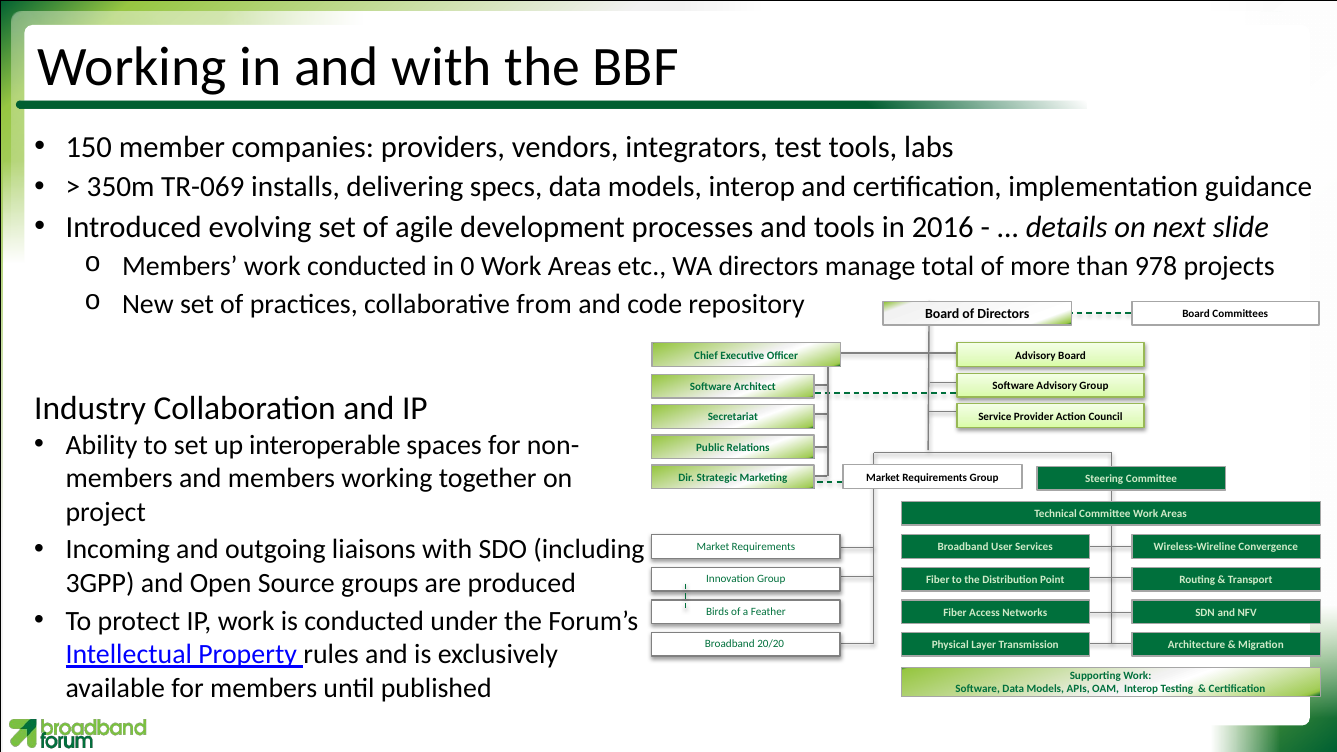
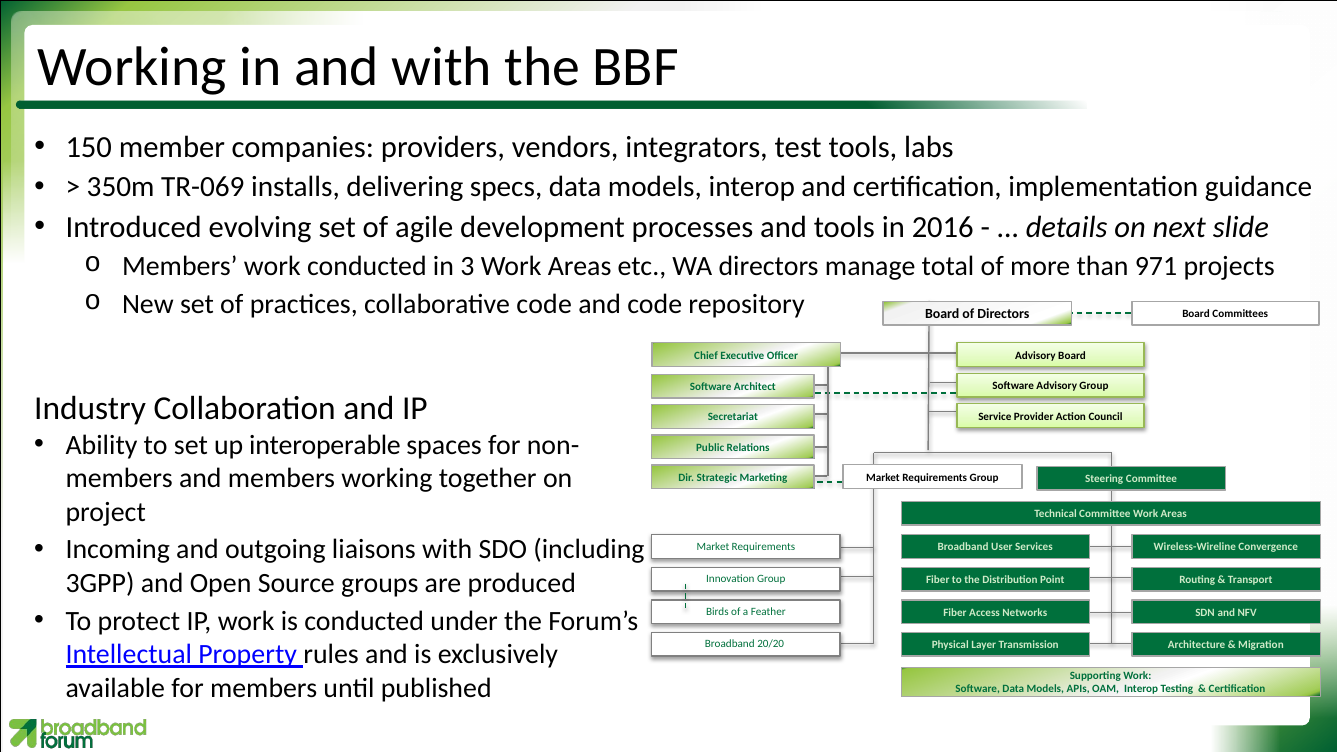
0: 0 -> 3 (467, 267)
978: 978 -> 971 (1156, 267)
collaborative from: from -> code (544, 304)
